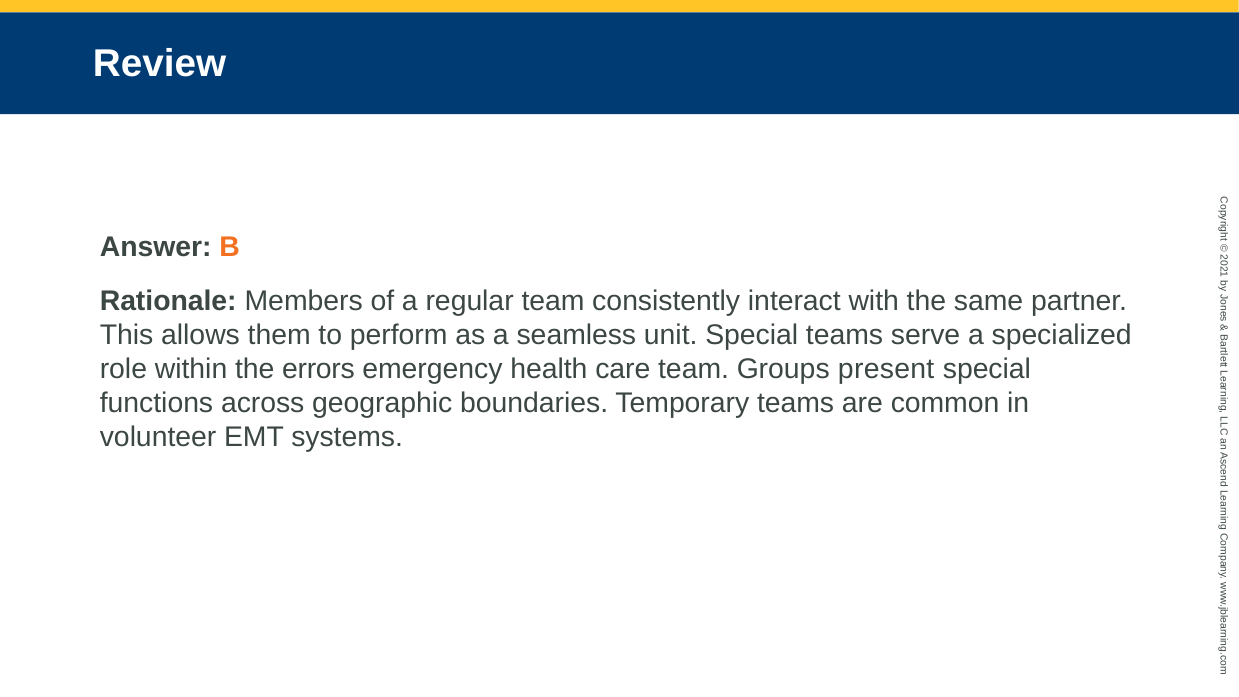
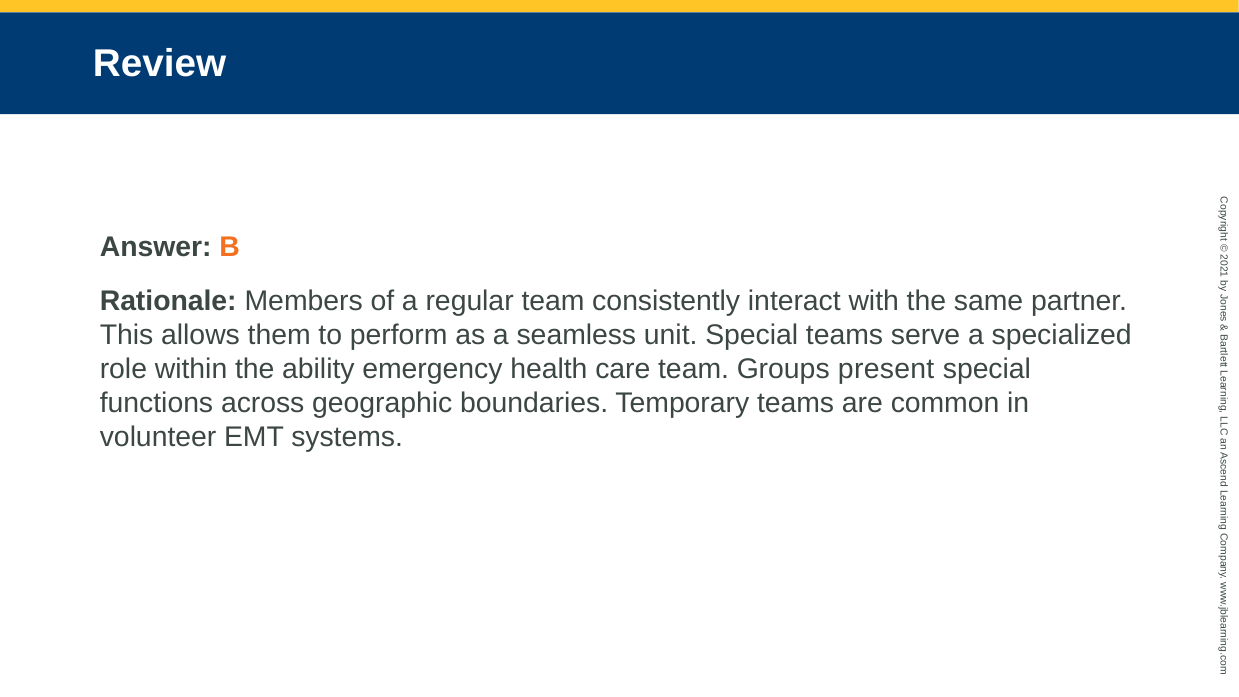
errors: errors -> ability (318, 369)
